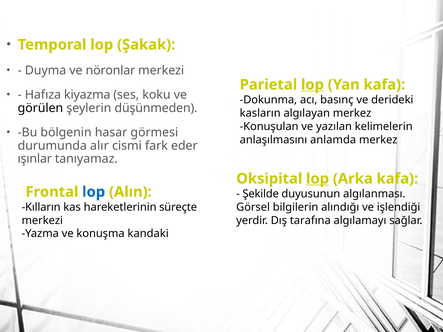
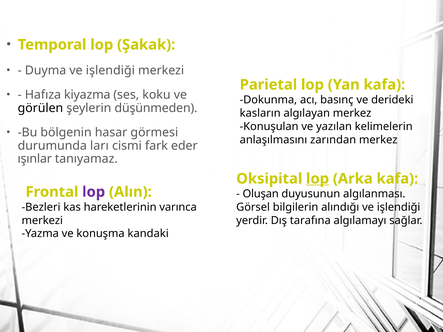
Duyma ve nöronlar: nöronlar -> işlendiği (110, 70)
lop underline: present -> none (312, 85)
anlamda: anlamda -> zarından (333, 140)
alır: alır -> ları (99, 146)
lop colour: blue -> purple (94, 192)
Şekilde: Şekilde -> Oluşan (261, 194)
Kılların: Kılların -> Bezleri (41, 207)
süreçte: süreçte -> varınca (178, 207)
